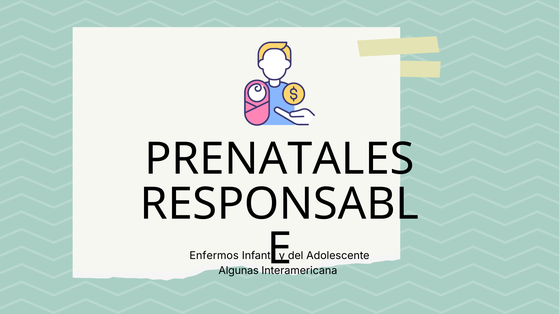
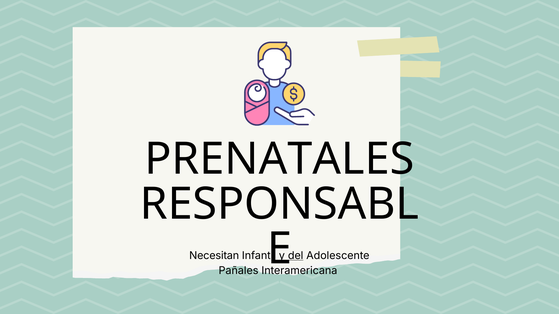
Enfermos: Enfermos -> Necesitan (214, 256)
del underline: none -> present (296, 256)
Algunas: Algunas -> Pañales (239, 271)
